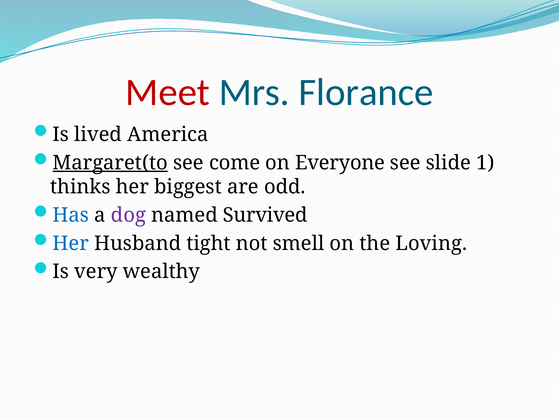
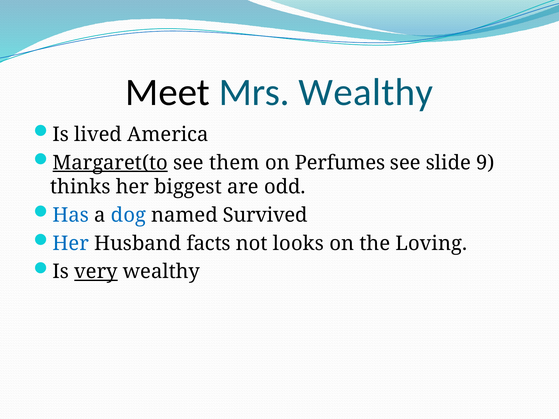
Meet colour: red -> black (168, 92)
Mrs Florance: Florance -> Wealthy (366, 92)
come: come -> them (234, 163)
Everyone: Everyone -> Perfumes (340, 163)
1: 1 -> 9 (485, 163)
dog colour: purple -> blue (128, 215)
tight: tight -> facts (209, 244)
smell: smell -> looks (298, 244)
very underline: none -> present (96, 272)
